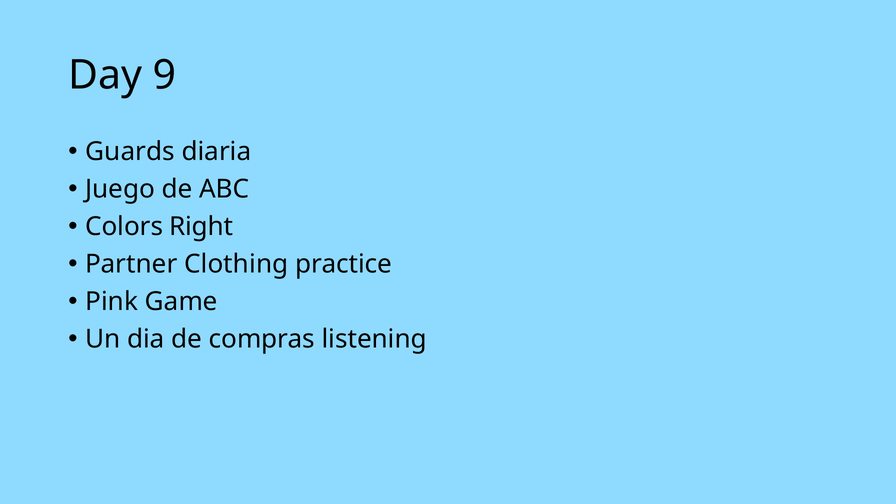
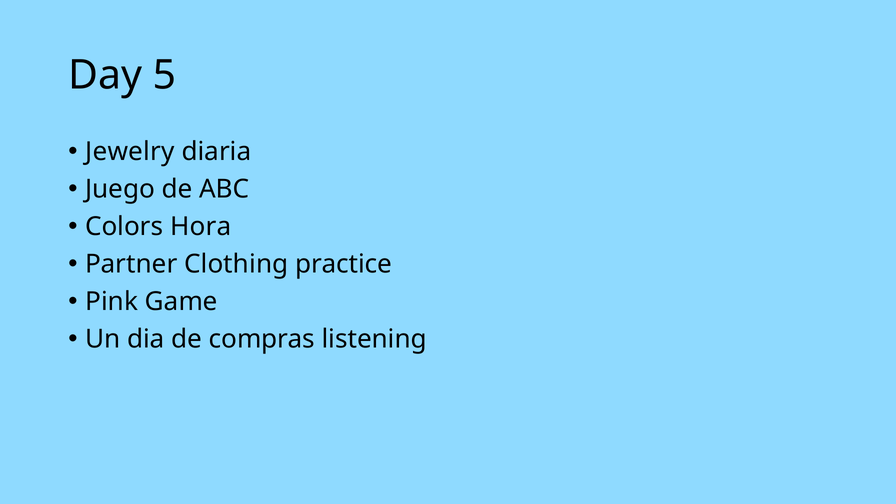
9: 9 -> 5 (165, 75)
Guards: Guards -> Jewelry (130, 151)
Right: Right -> Hora (201, 226)
